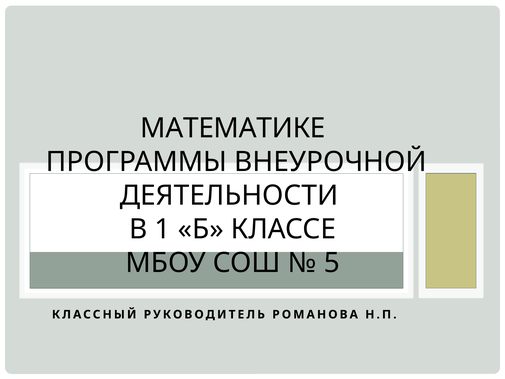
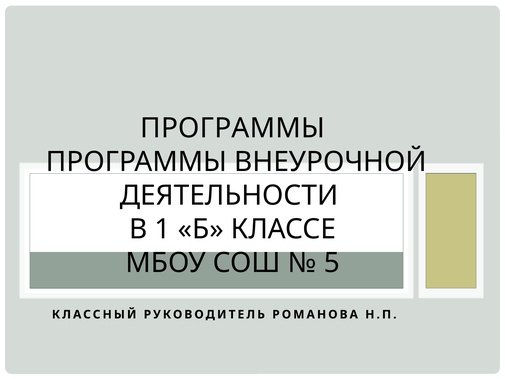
МАТЕМАТИКЕ: МАТЕМАТИКЕ -> ПРОГРАММЫ (233, 128)
